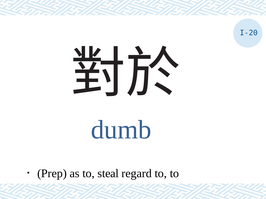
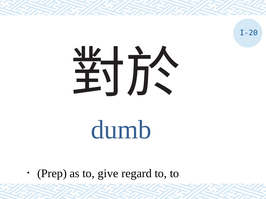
steal: steal -> give (108, 174)
